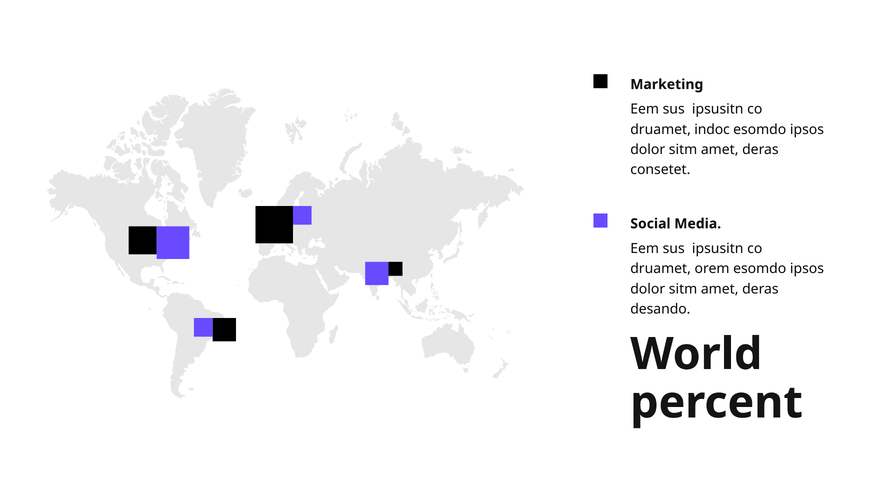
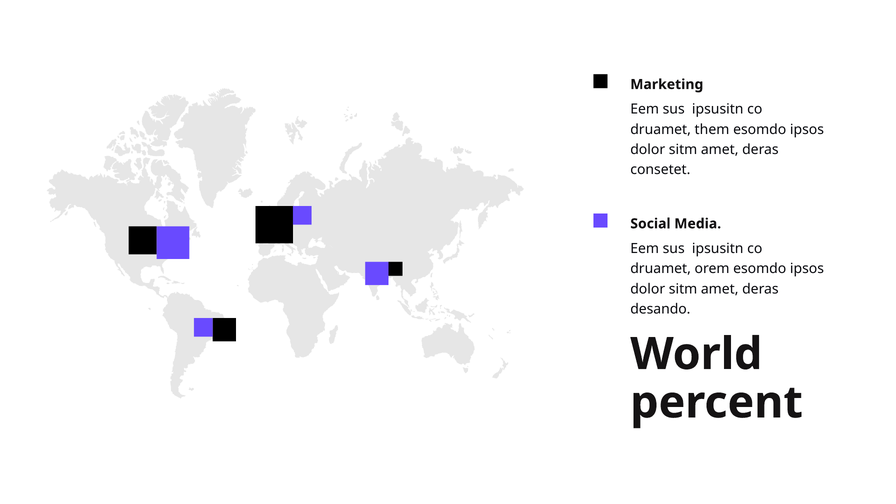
indoc: indoc -> them (712, 129)
